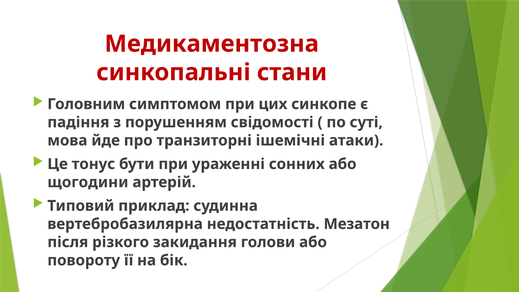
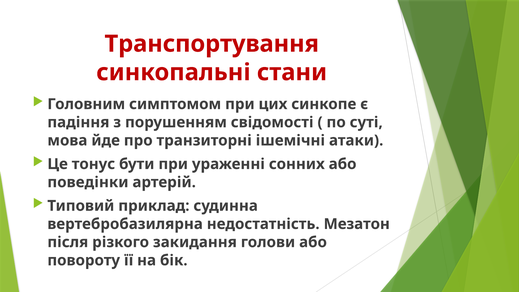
Медикаментозна: Медикаментозна -> Транспортування (212, 44)
щогодини: щогодини -> поведінки (88, 182)
